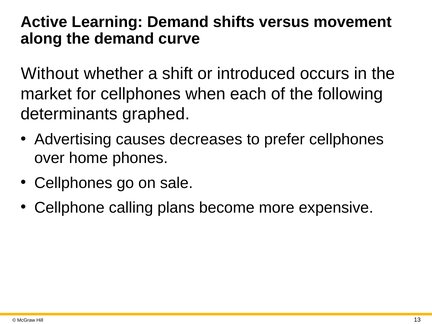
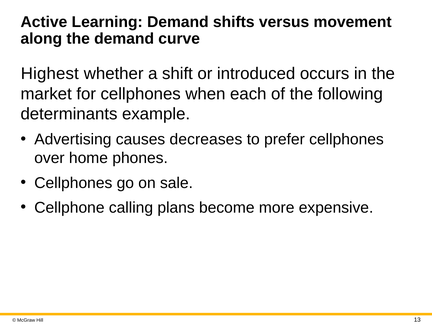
Without: Without -> Highest (50, 74)
graphed: graphed -> example (156, 114)
